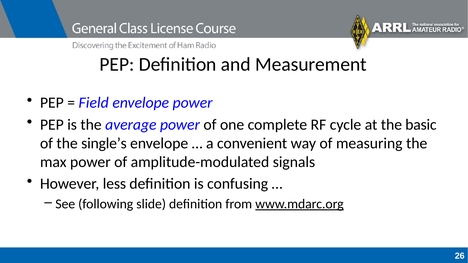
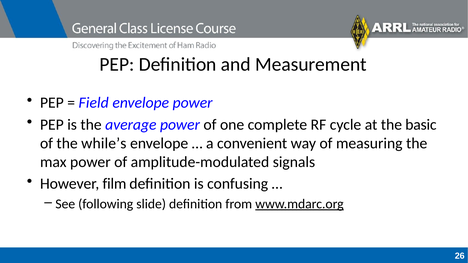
single’s: single’s -> while’s (104, 143)
less: less -> film (114, 184)
